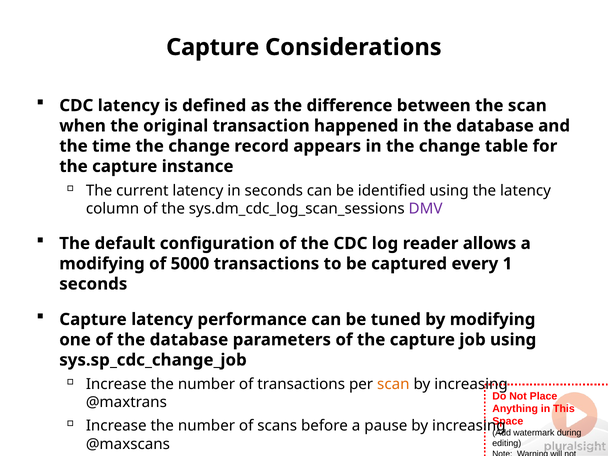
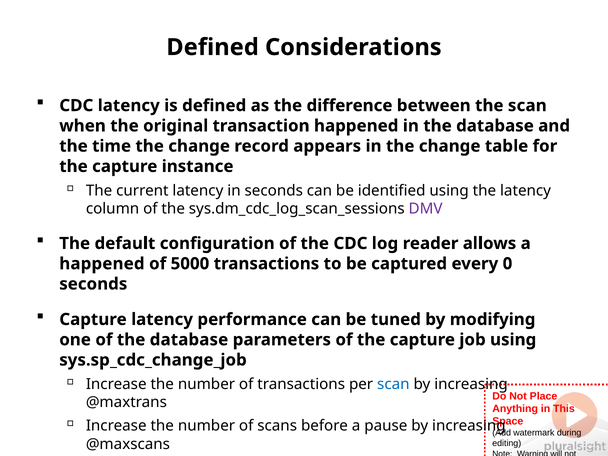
Capture: Capture -> Defined (213, 47)
modifying: modifying -> happened (102, 264)
every 1: 1 -> 0 (507, 264)
scan colour: orange -> blue (393, 384)
